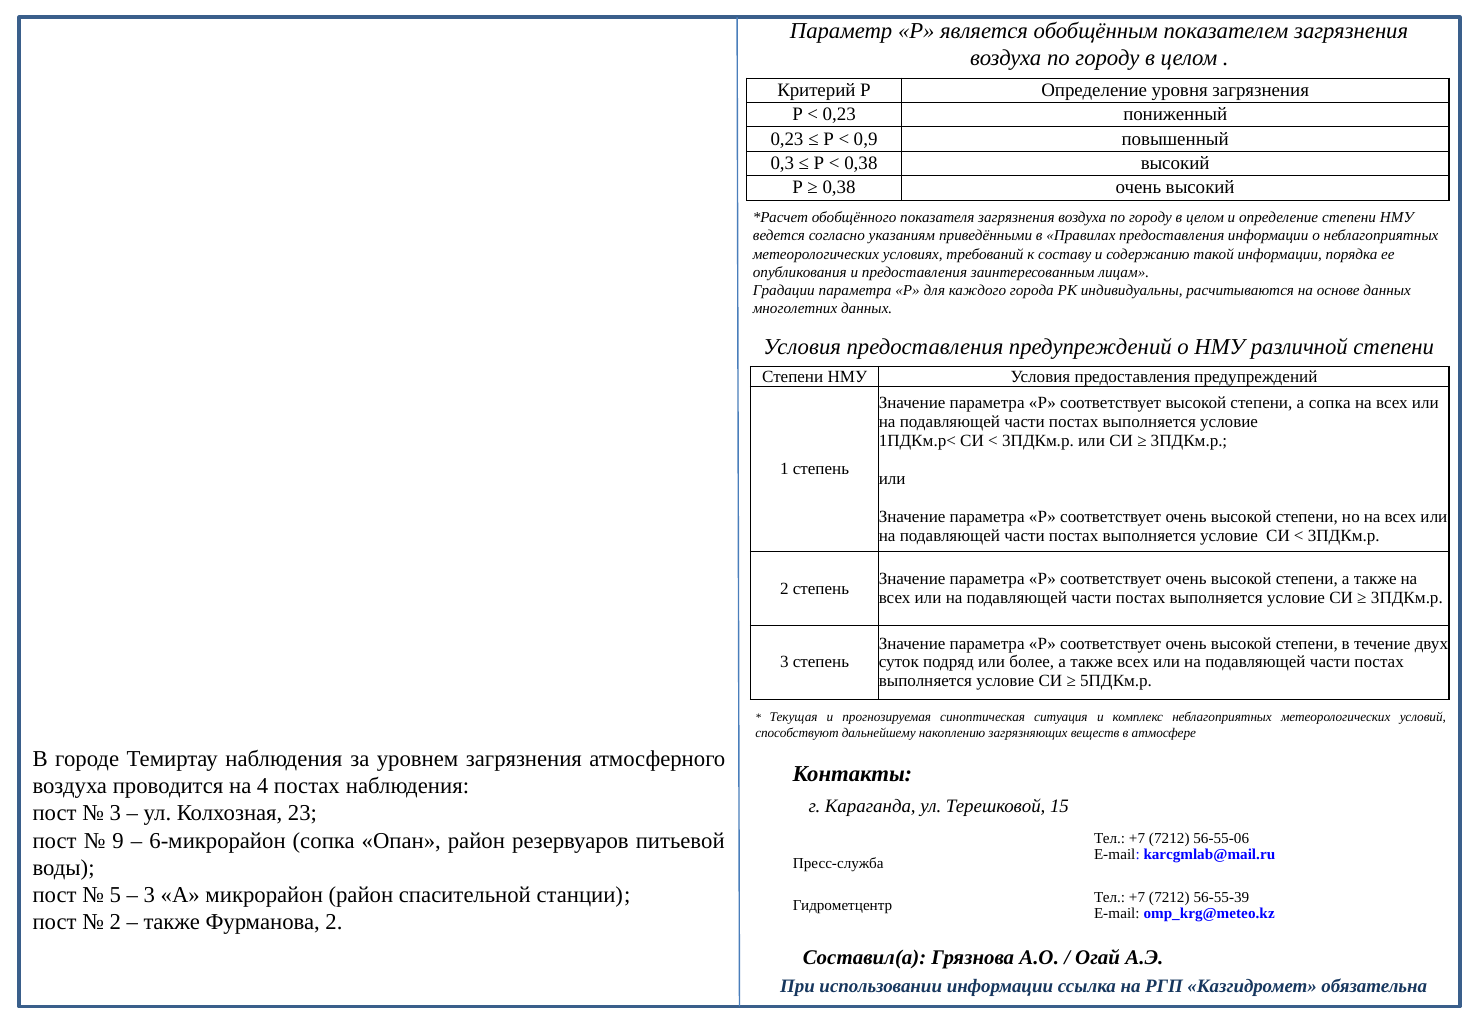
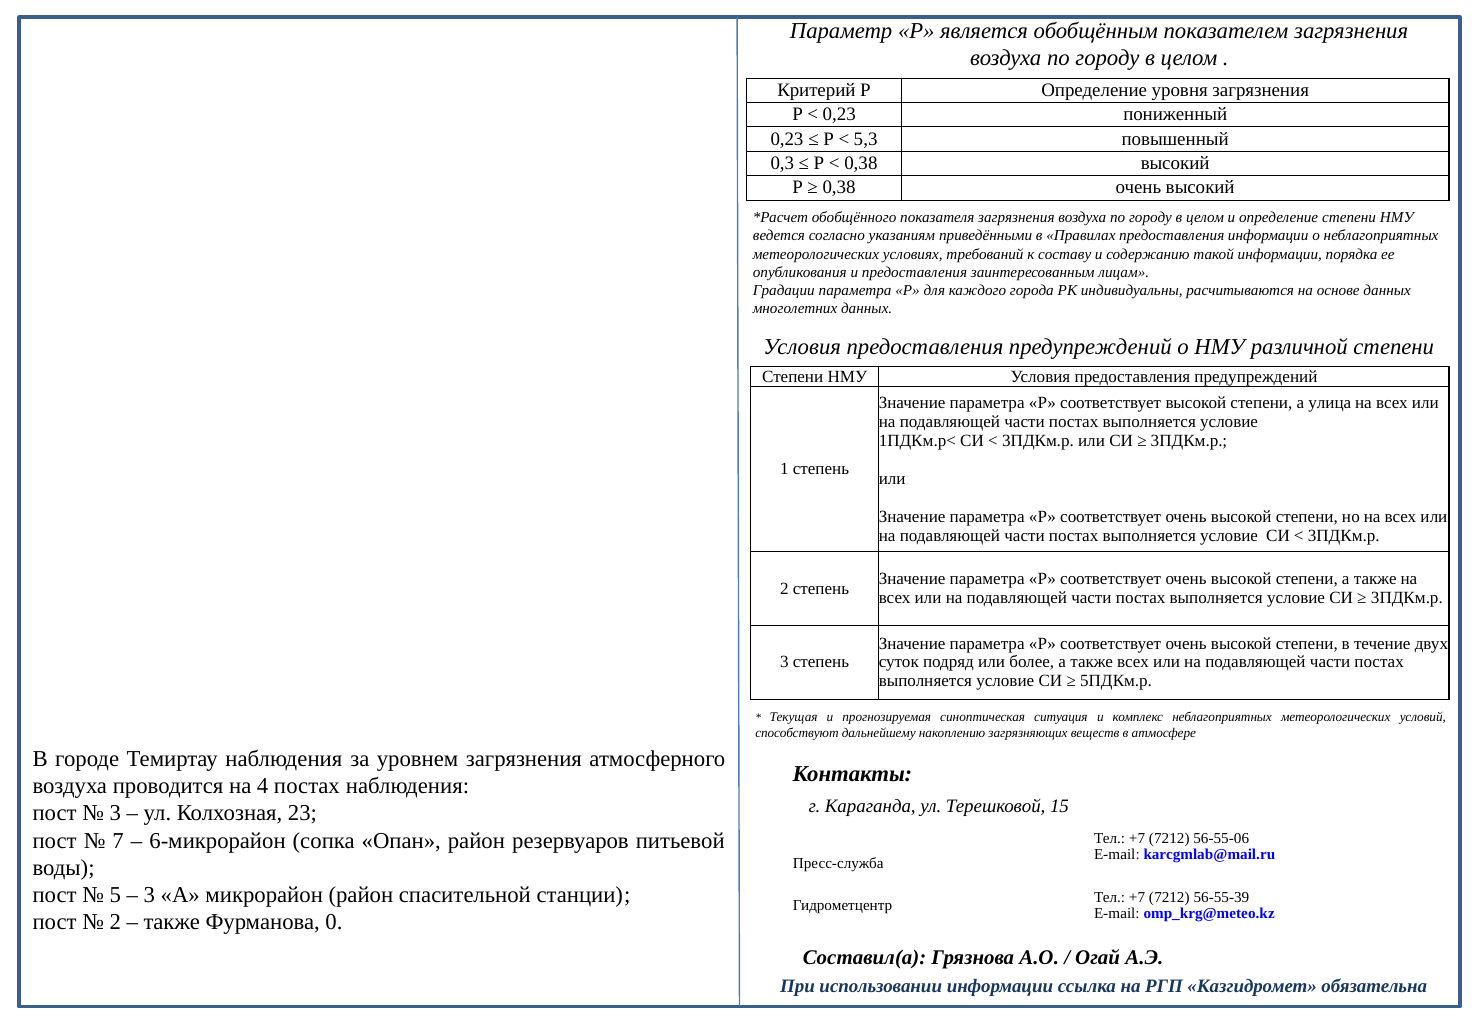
0,9: 0,9 -> 5,3 (866, 139)
а сопка: сопка -> улица (1330, 403)
9: 9 -> 7 (118, 840)
Фурманова 2: 2 -> 0 (334, 922)
